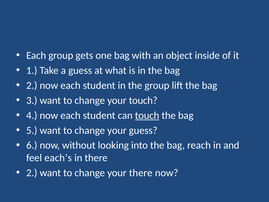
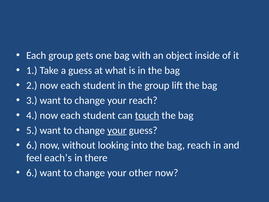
your touch: touch -> reach (143, 100)
your underline: none -> present (117, 130)
2: 2 -> 6 (32, 173)
your there: there -> other (141, 173)
